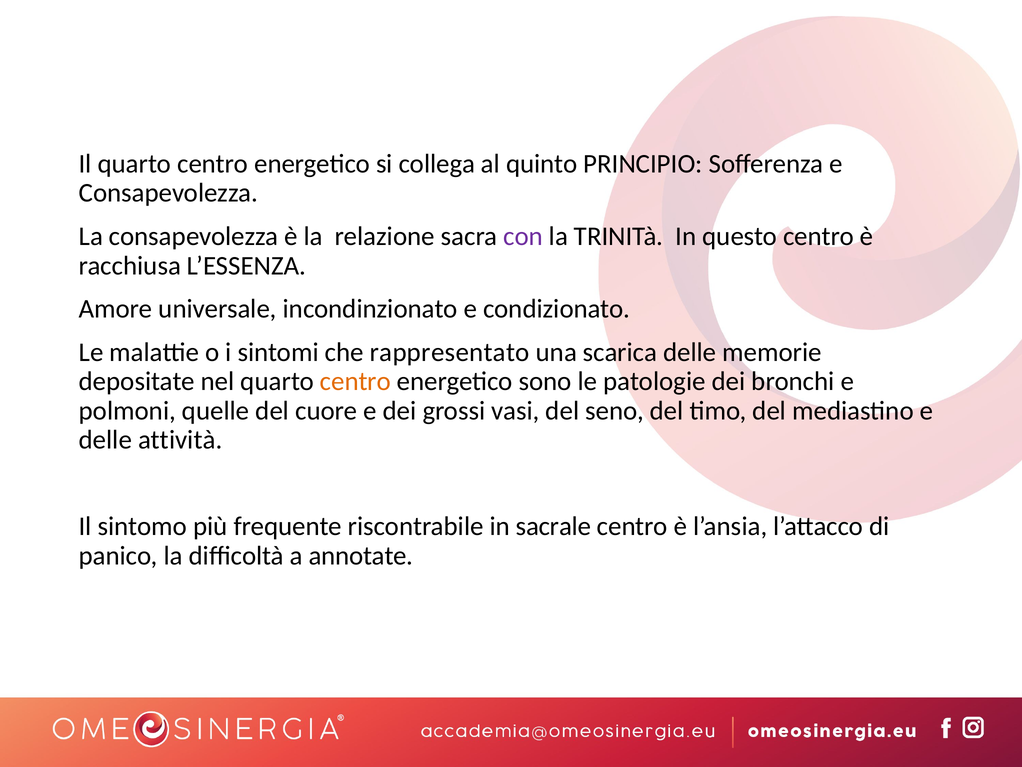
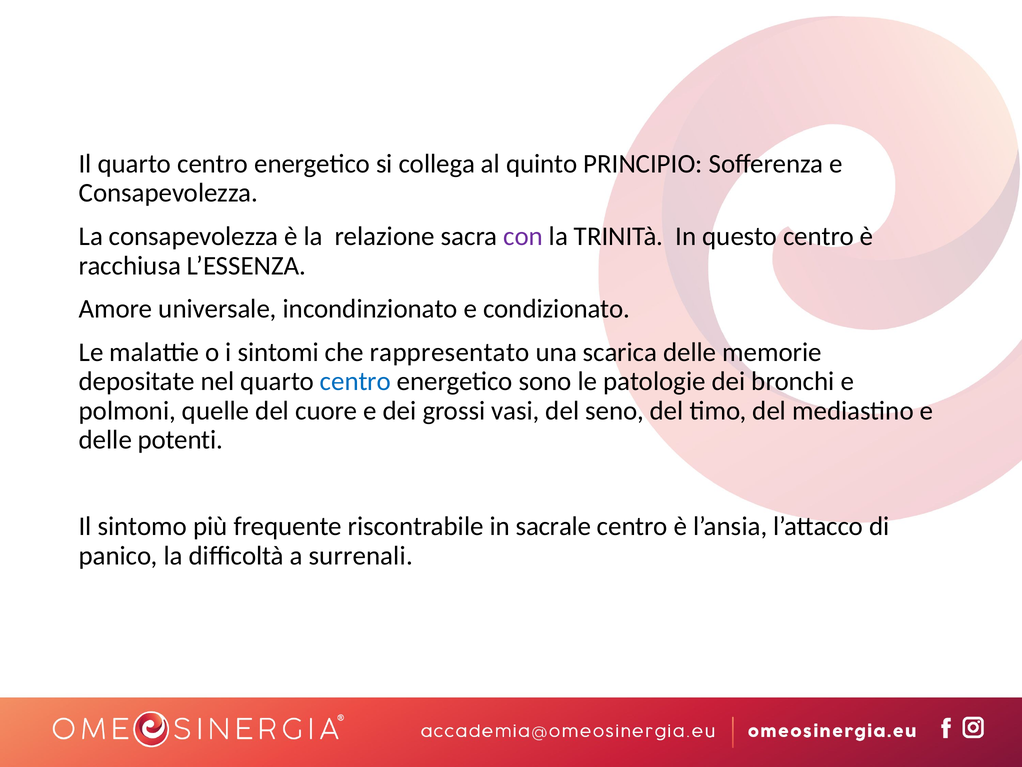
centro colour: orange -> blue (355, 381)
attività: attività -> potenti (180, 439)
annotate: annotate -> surrenali (361, 555)
